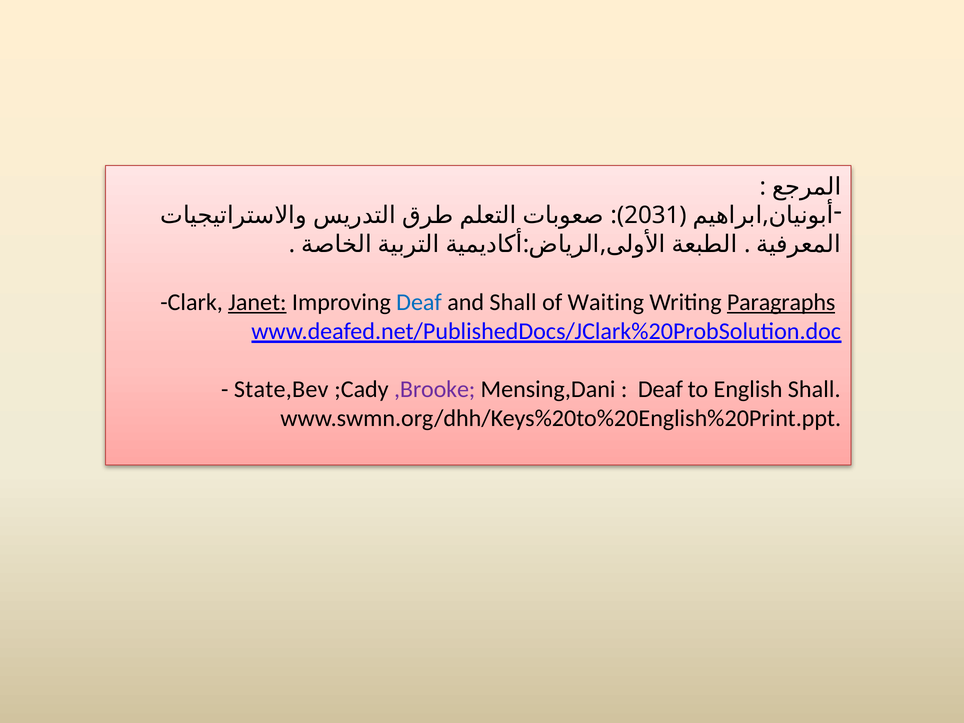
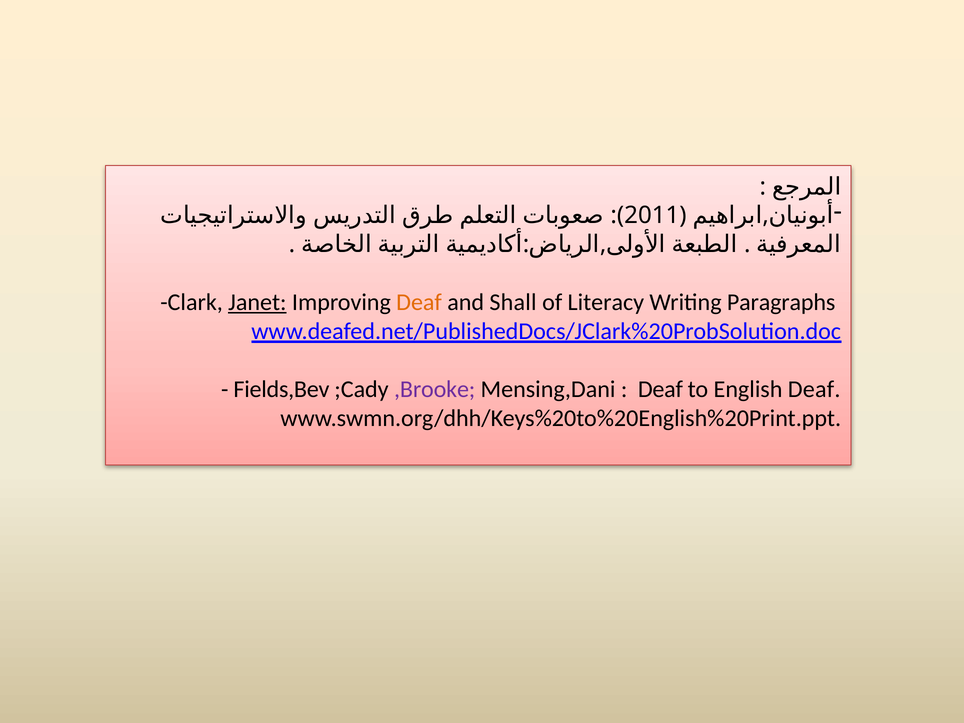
2031: 2031 -> 2011 (652, 216)
Deaf colour: blue -> orange (419, 302)
Waiting: Waiting -> Literacy (606, 302)
Paragraphs underline: present -> none (781, 302)
State,Bev: State,Bev -> Fields,Bev (281, 390)
English Shall: Shall -> Deaf (814, 390)
